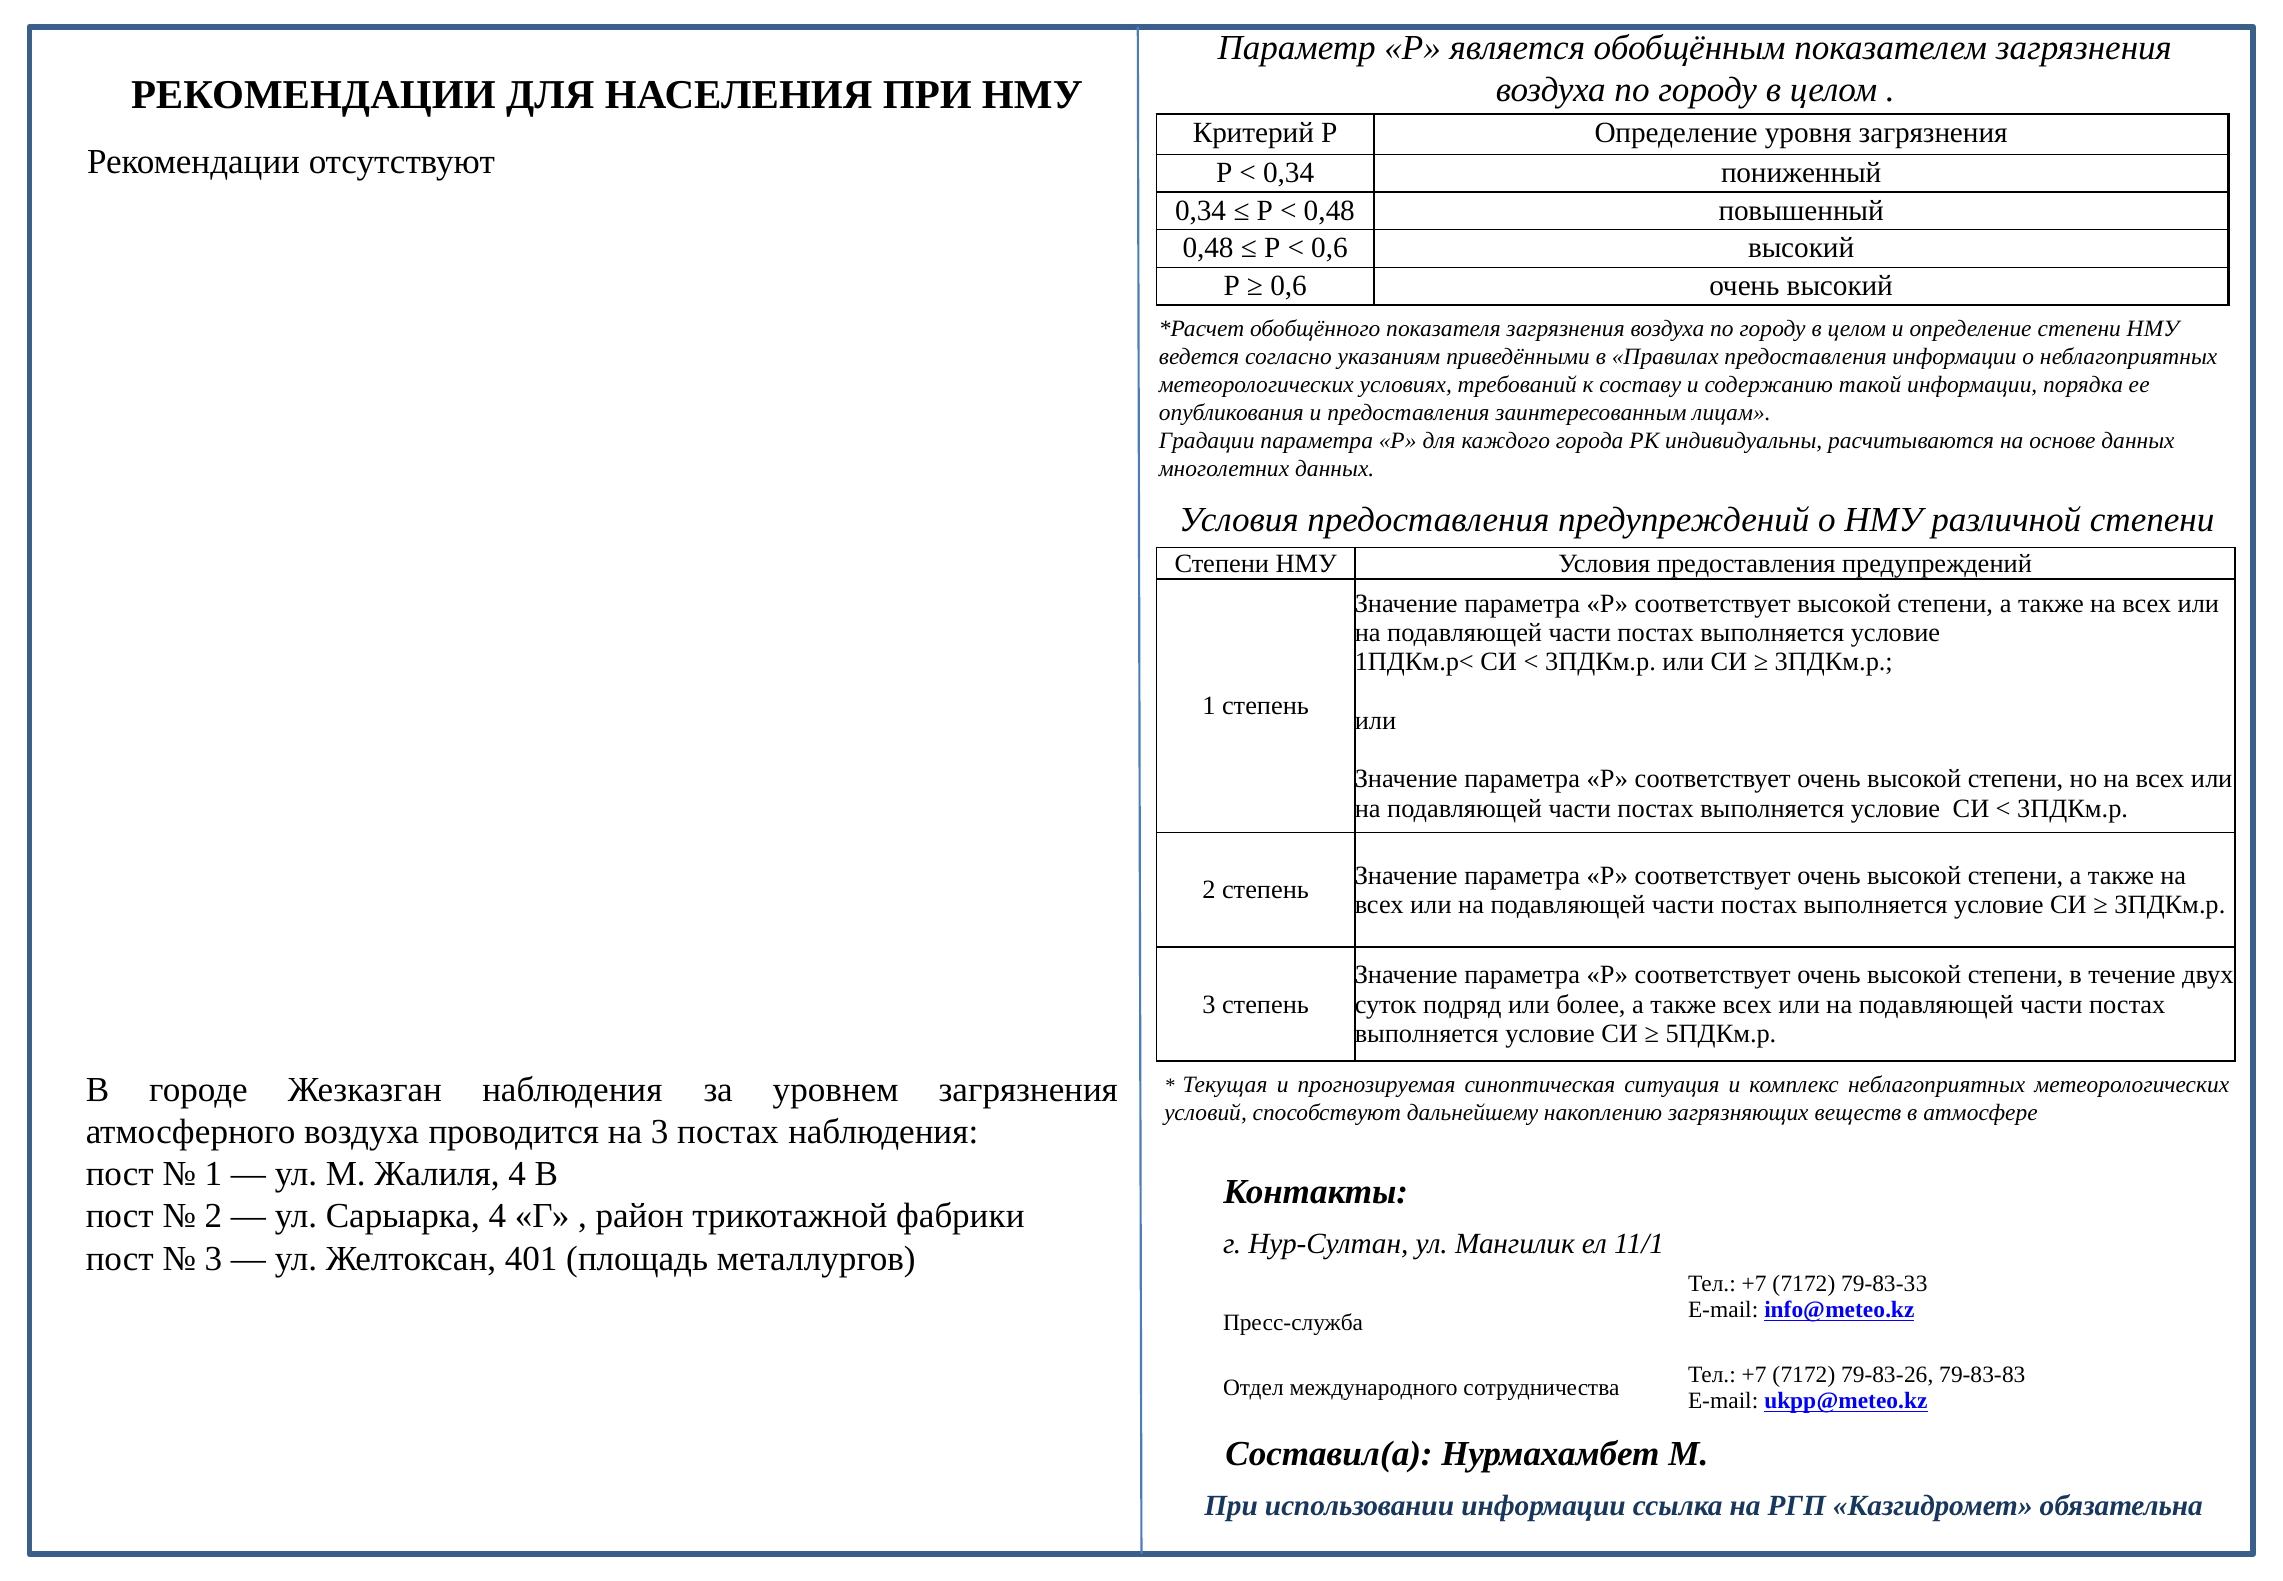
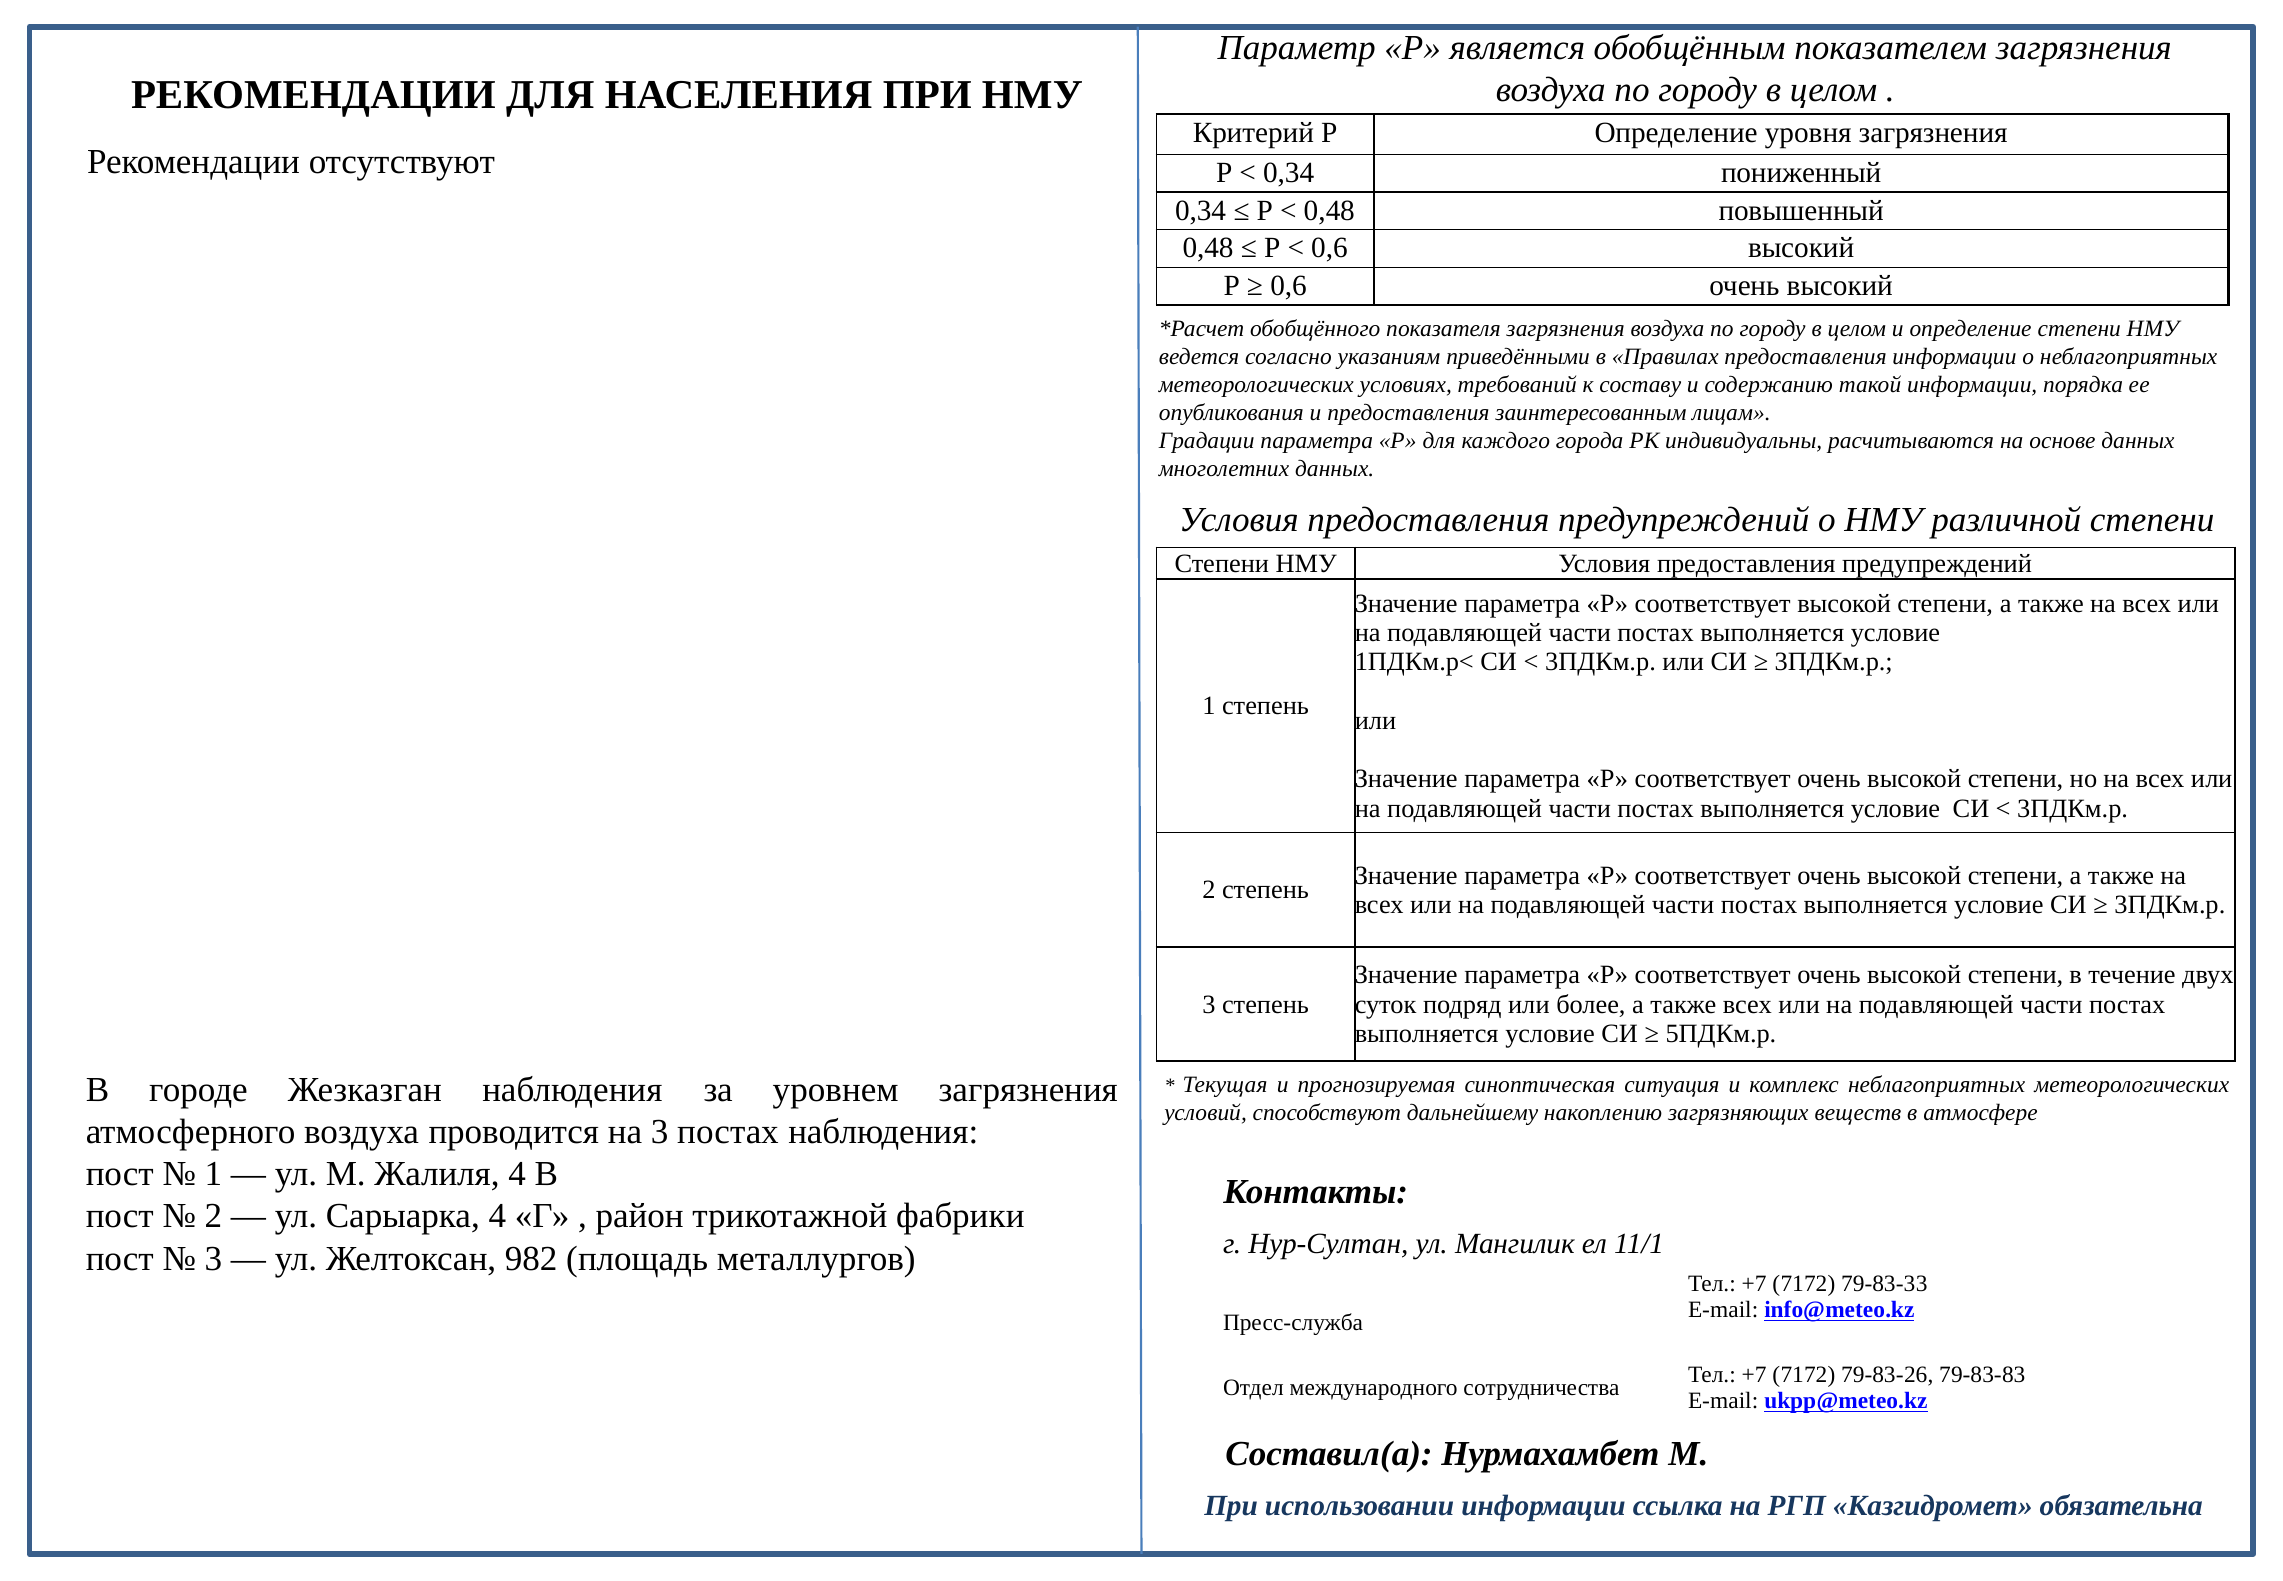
401: 401 -> 982 (531, 1258)
